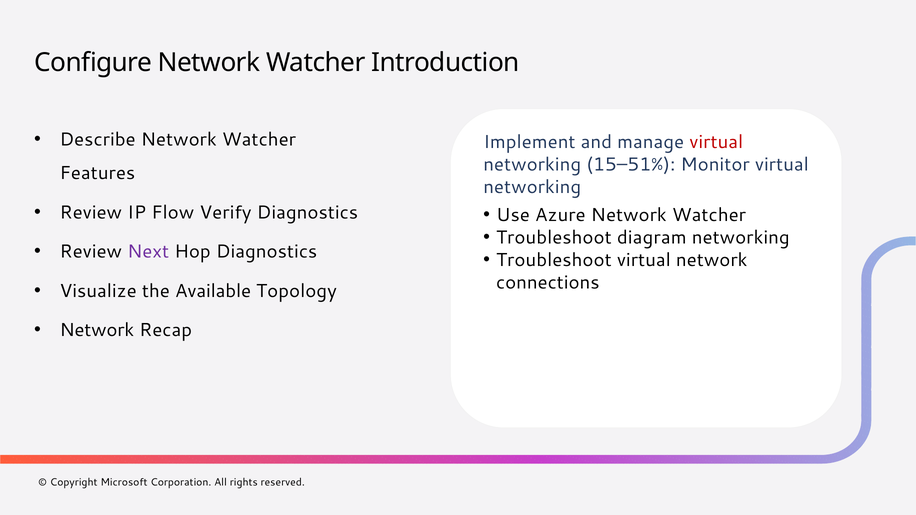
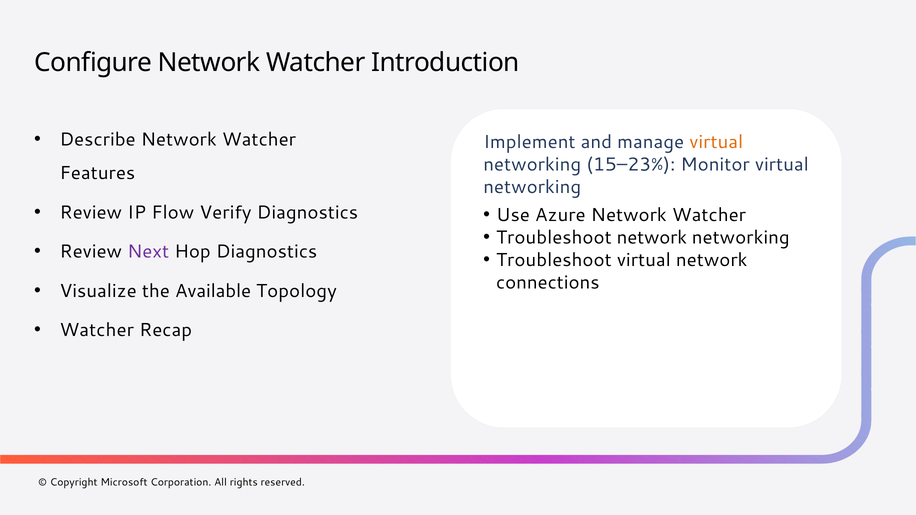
virtual colour: red -> orange (716, 142)
15–51%: 15–51% -> 15–23% (631, 165)
Troubleshoot diagram: diagram -> network (652, 238)
Network: Network -> Watcher (97, 330)
